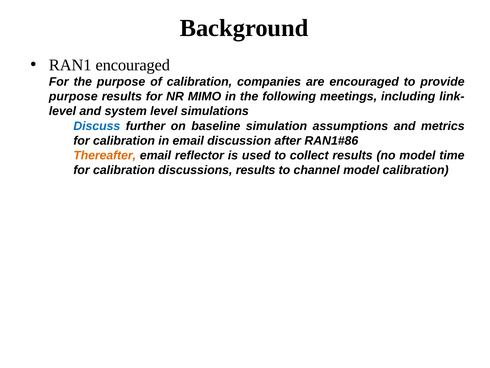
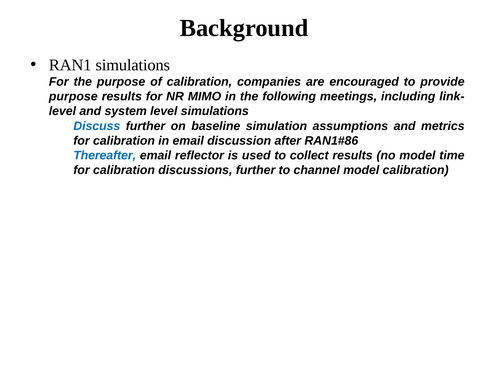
RAN1 encouraged: encouraged -> simulations (133, 65)
Thereafter colour: orange -> blue (105, 155)
discussions results: results -> further (256, 170)
